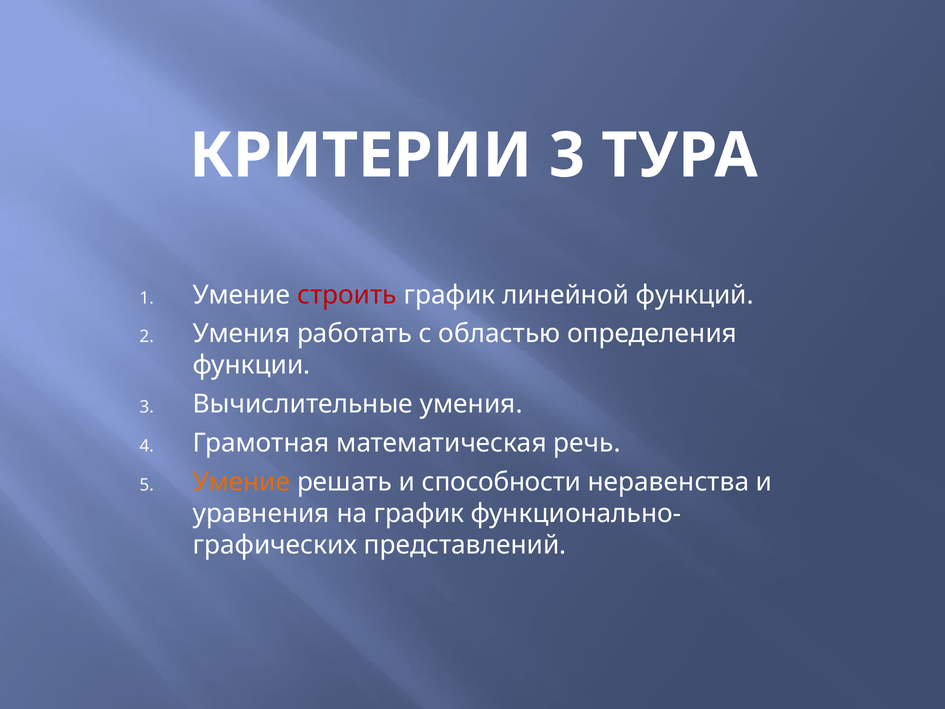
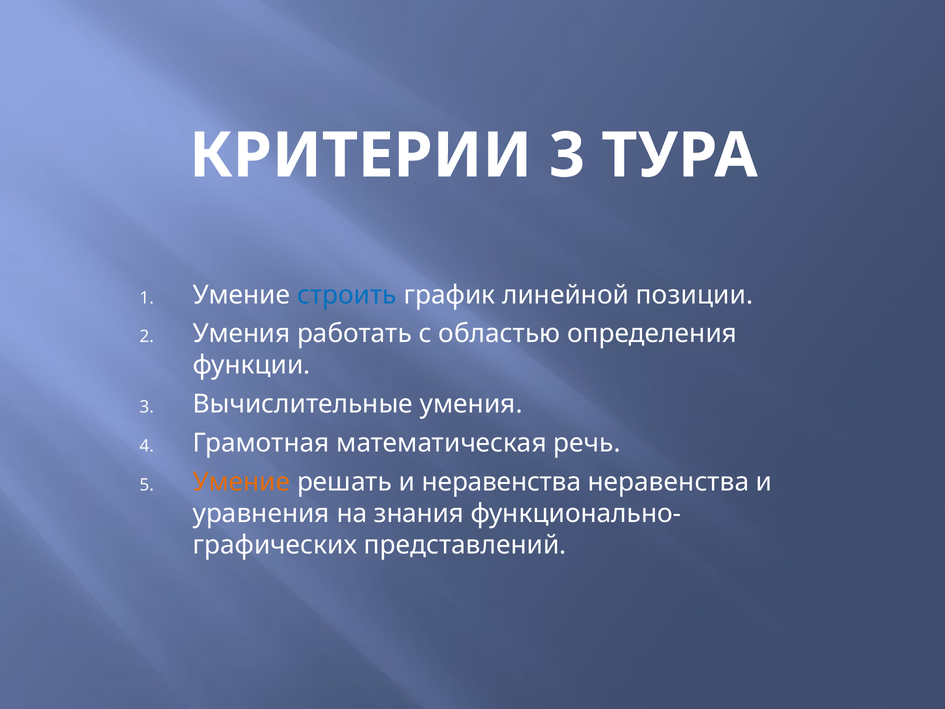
строить colour: red -> blue (347, 295)
функций: функций -> позиции (695, 295)
и способности: способности -> неравенства (502, 482)
на график: график -> знания (419, 513)
